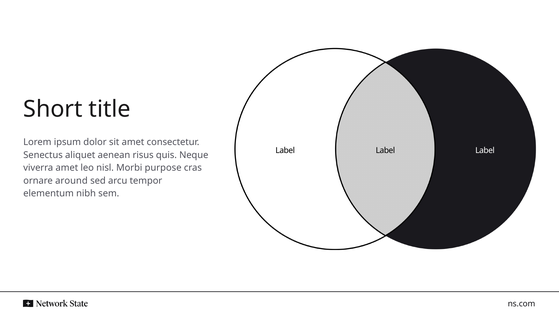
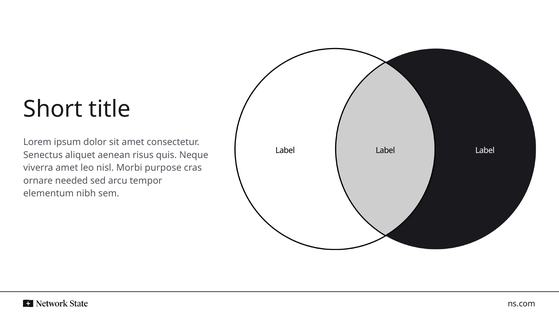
around: around -> needed (72, 180)
